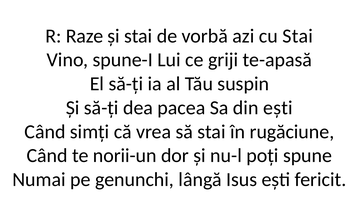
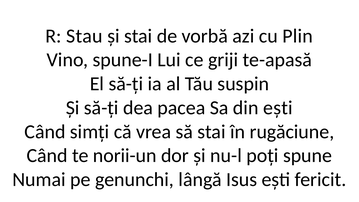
Raze: Raze -> Stau (84, 36)
cu Stai: Stai -> Plin (298, 36)
